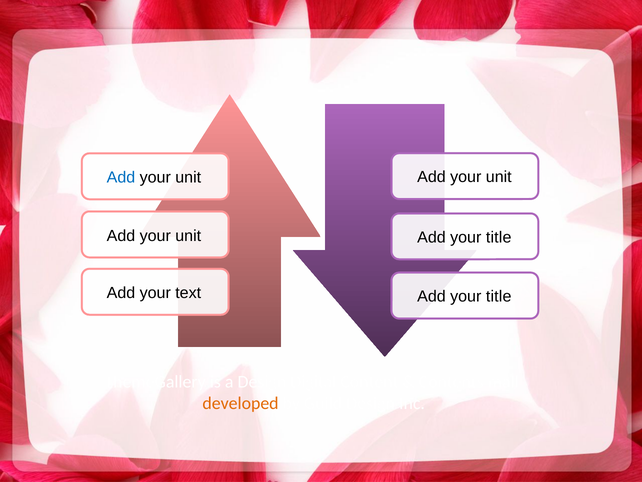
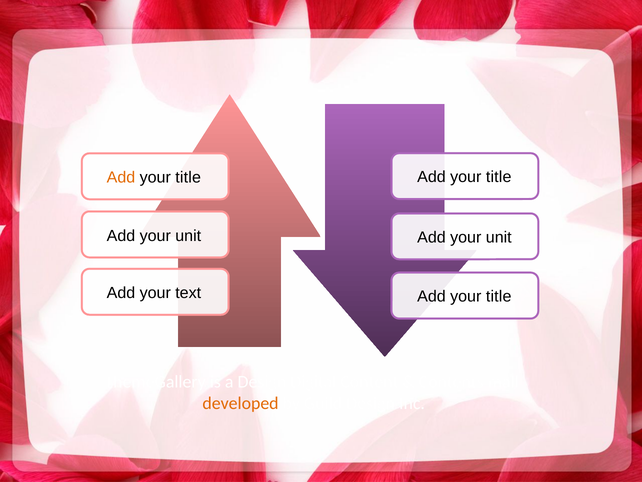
unit: unit -> title (499, 177)
Add colour: blue -> orange (121, 177)
unit: unit -> title (188, 177)
title: title -> unit (499, 237)
